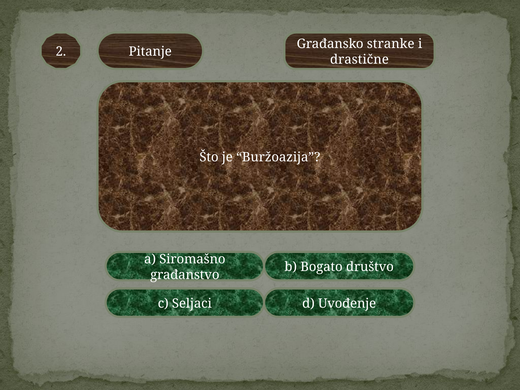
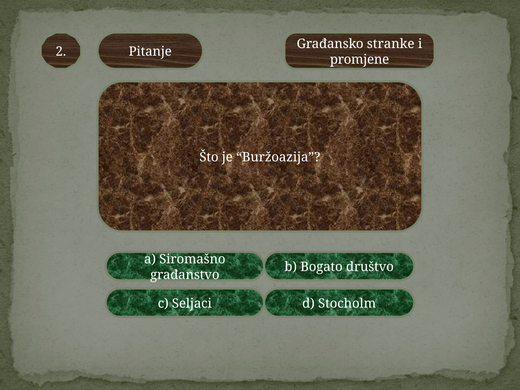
drastične: drastične -> promjene (360, 59)
Uvođenje: Uvođenje -> Stocholm (347, 304)
